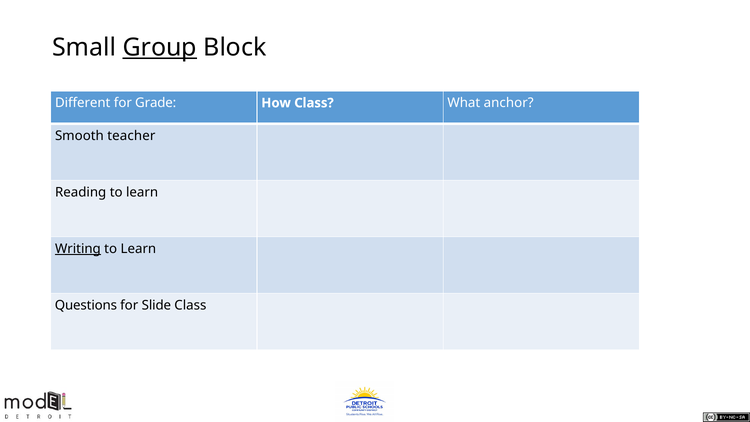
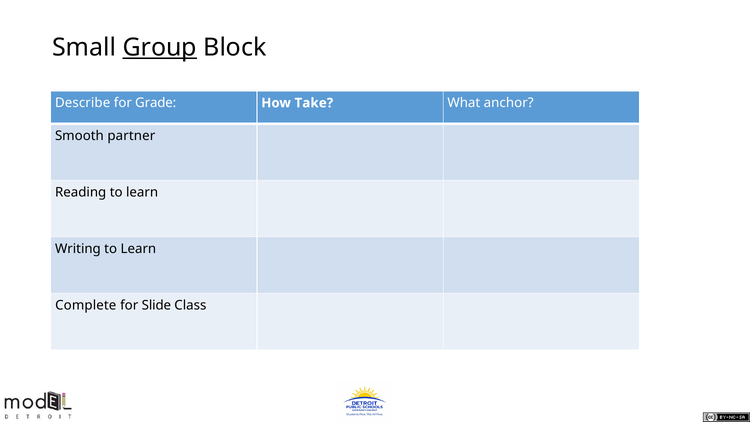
Different: Different -> Describe (83, 103)
How Class: Class -> Take (314, 103)
teacher: teacher -> partner (131, 136)
Writing underline: present -> none (78, 249)
Questions: Questions -> Complete (86, 305)
